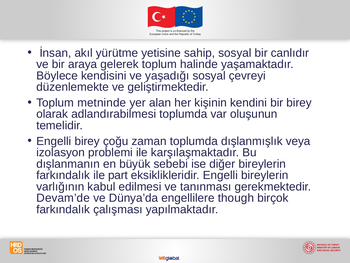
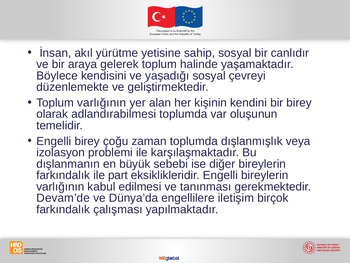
Toplum metninde: metninde -> varlığının (102, 103)
though: though -> iletişim (236, 198)
